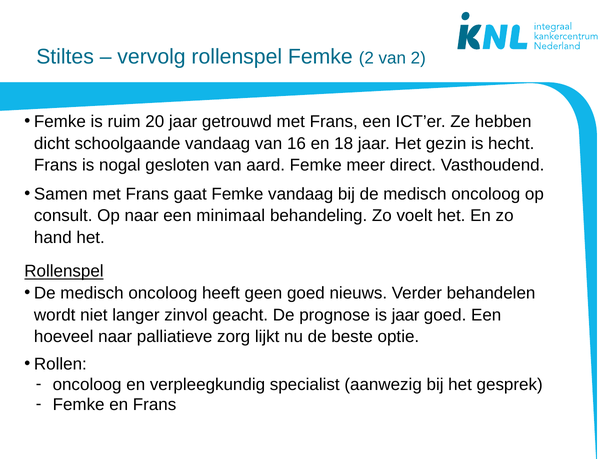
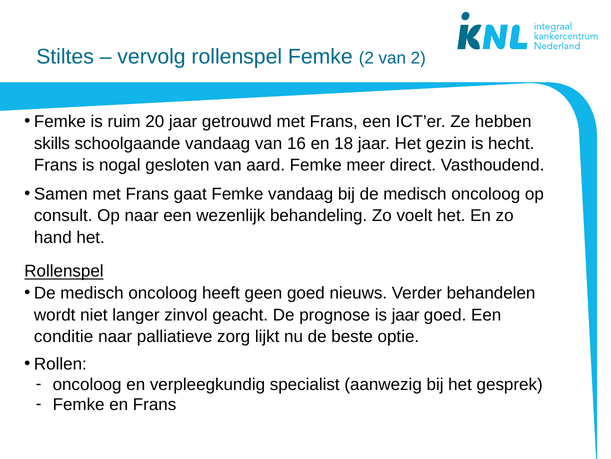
dicht: dicht -> skills (52, 143)
minimaal: minimaal -> wezenlijk (231, 215)
hoeveel: hoeveel -> conditie (64, 336)
